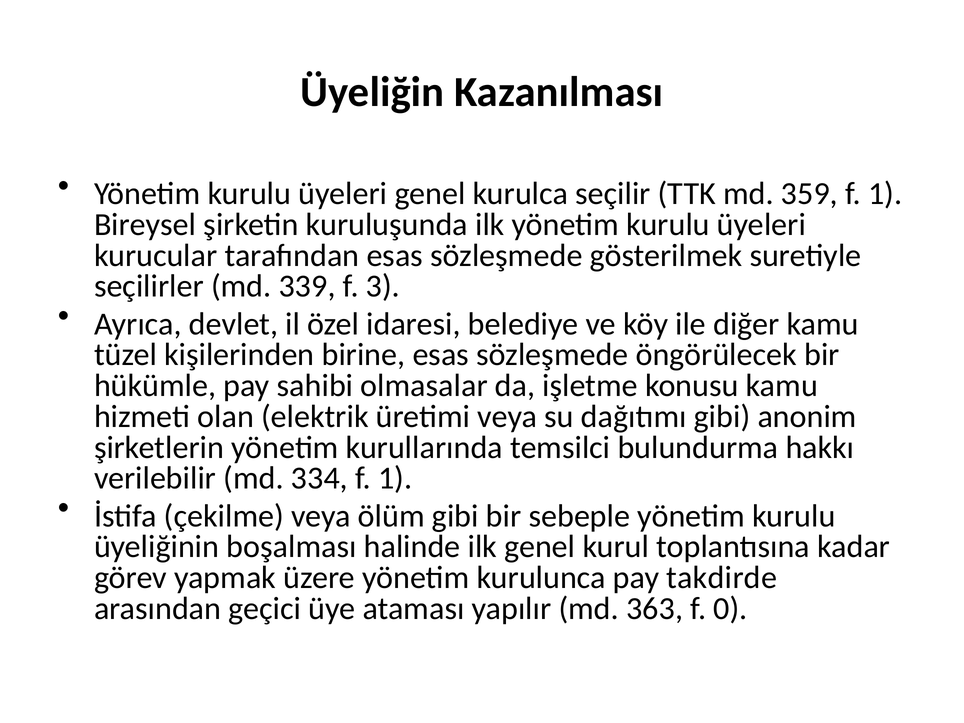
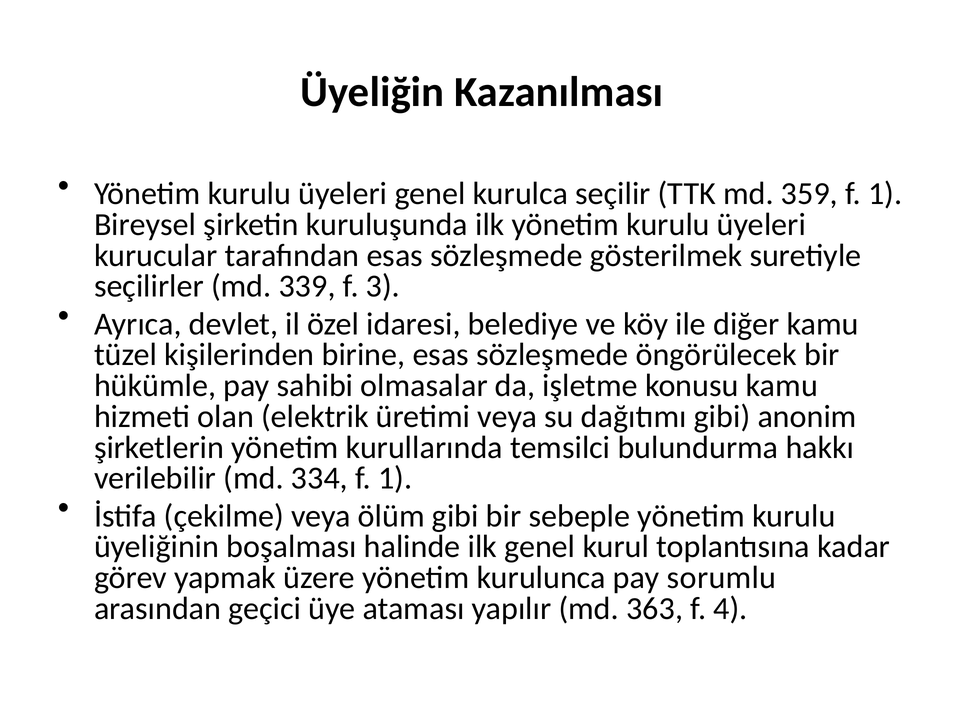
takdirde: takdirde -> sorumlu (722, 578)
0: 0 -> 4 (730, 609)
